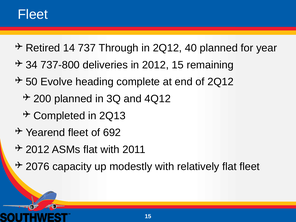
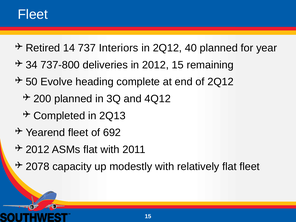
Through: Through -> Interiors (119, 48)
2076: 2076 -> 2078 (38, 166)
